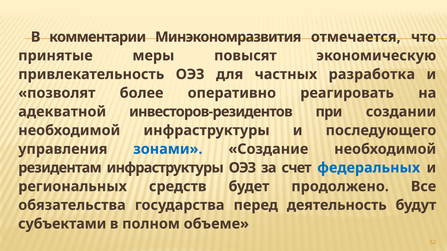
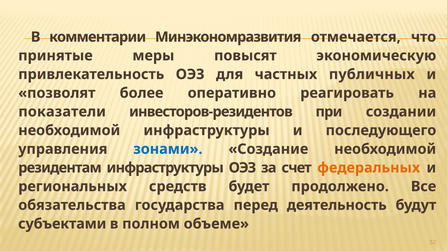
разработка: разработка -> публичных (372, 74)
адекватной: адекватной -> показатели (62, 112)
федеральных colour: blue -> orange (369, 168)
